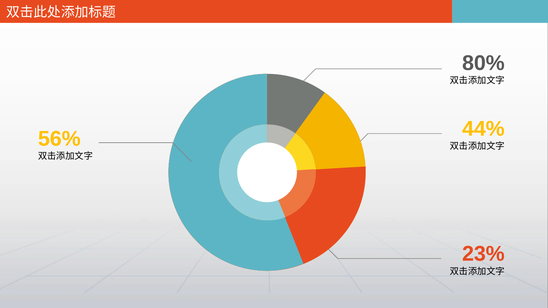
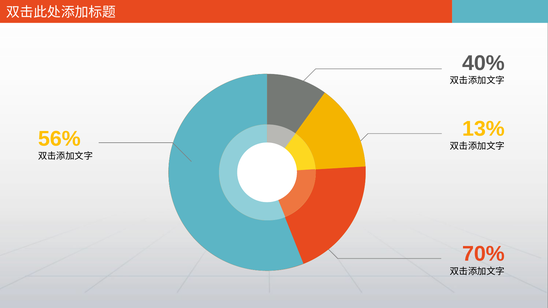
80%: 80% -> 40% (483, 63)
44%: 44% -> 13% (483, 129)
23%: 23% -> 70% (483, 254)
